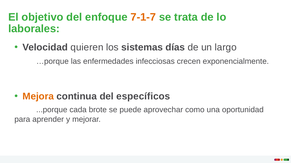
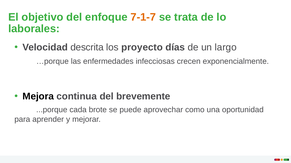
quieren: quieren -> descrita (87, 48)
sistemas: sistemas -> proyecto (142, 48)
Mejora colour: orange -> black (38, 97)
específicos: específicos -> brevemente (143, 97)
